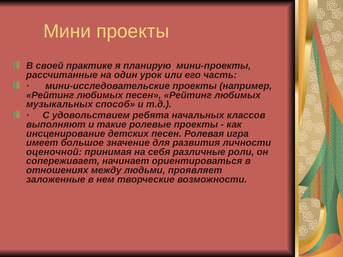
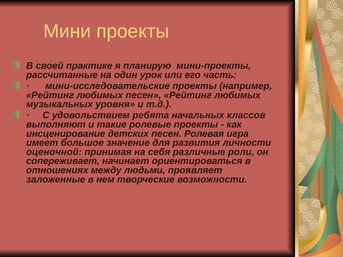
способ: способ -> уровня (115, 104)
